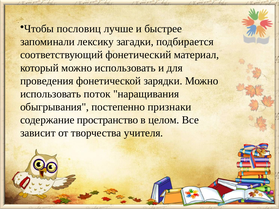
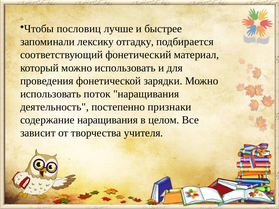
загадки: загадки -> отгадку (135, 42)
обыгрывания: обыгрывания -> деятельность (54, 107)
содержание пространство: пространство -> наращивания (108, 120)
